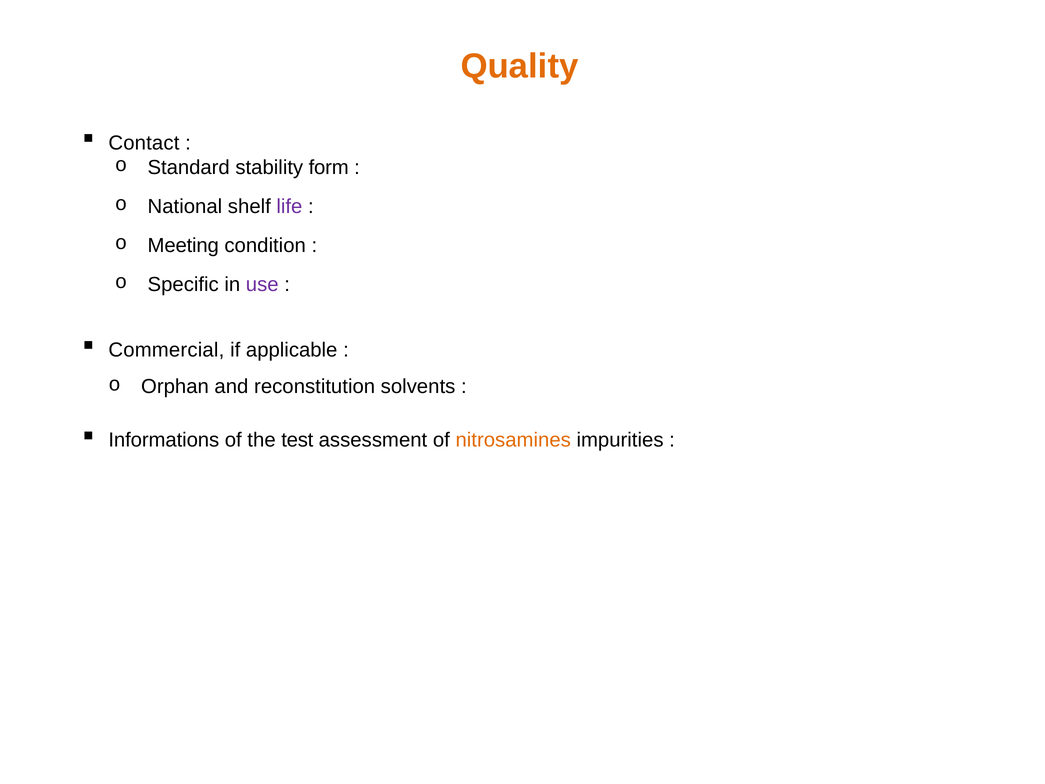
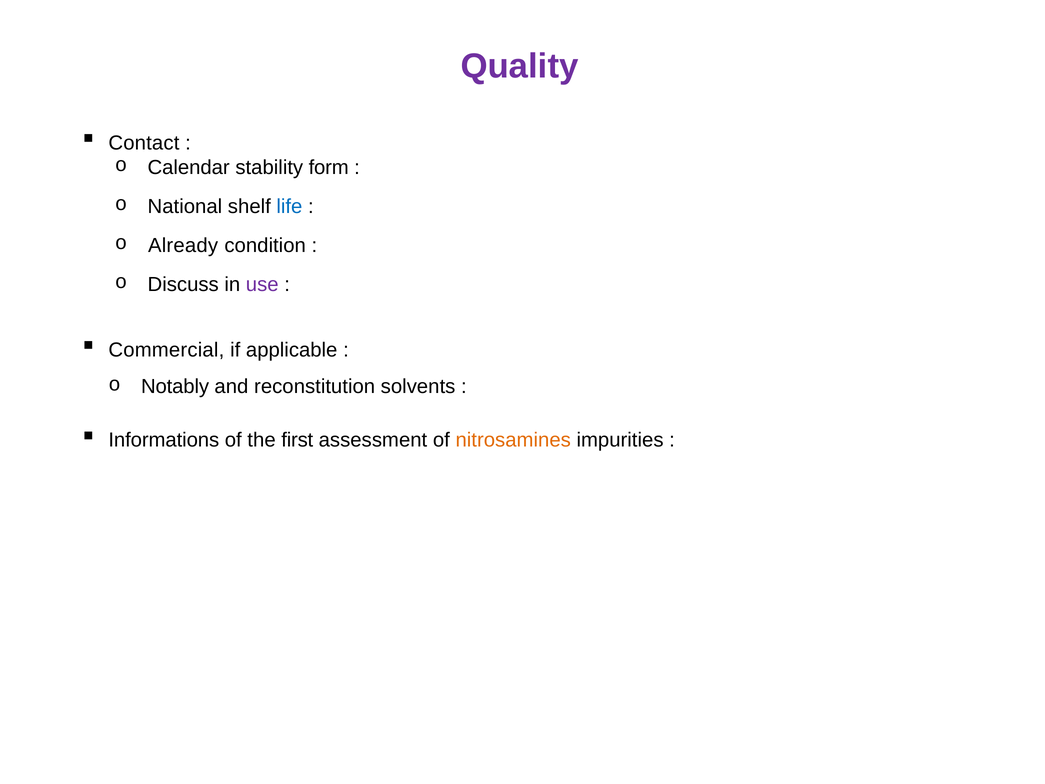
Quality colour: orange -> purple (520, 66)
Standard: Standard -> Calendar (189, 167)
life colour: purple -> blue (289, 206)
Meeting: Meeting -> Already (183, 245)
Specific: Specific -> Discuss (183, 284)
Orphan: Orphan -> Notably (175, 387)
test: test -> first (297, 440)
